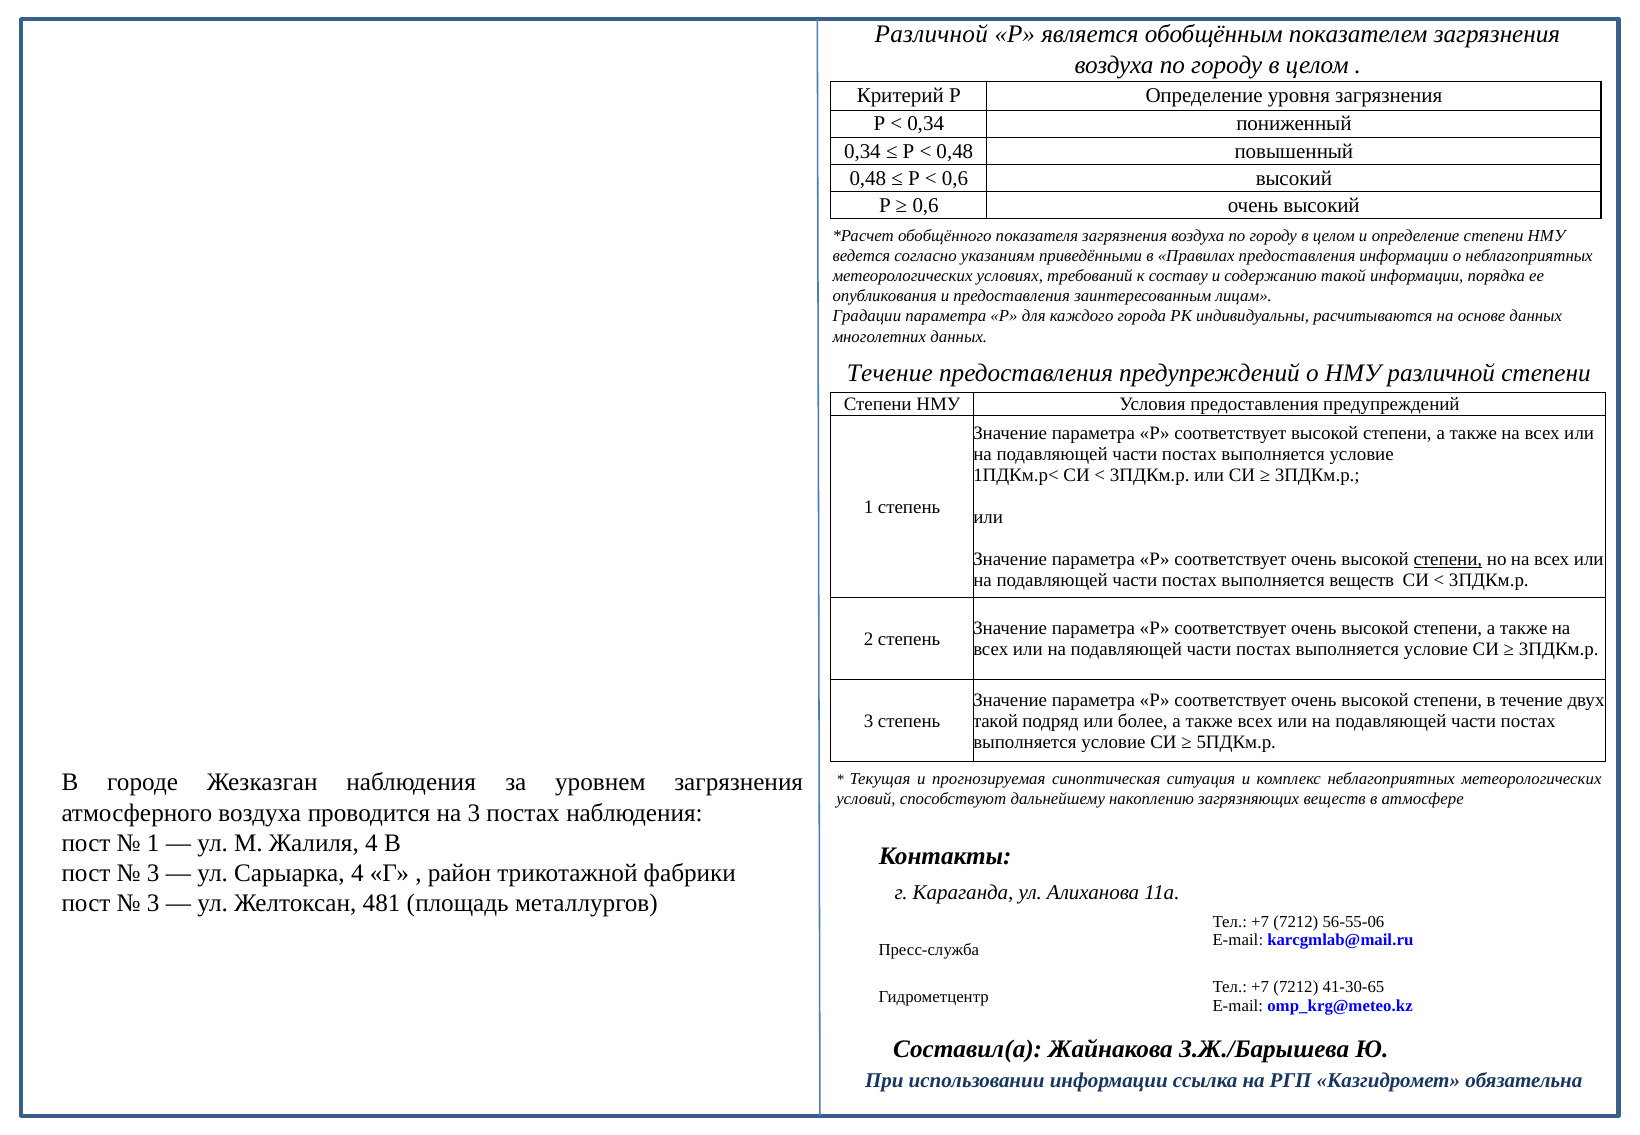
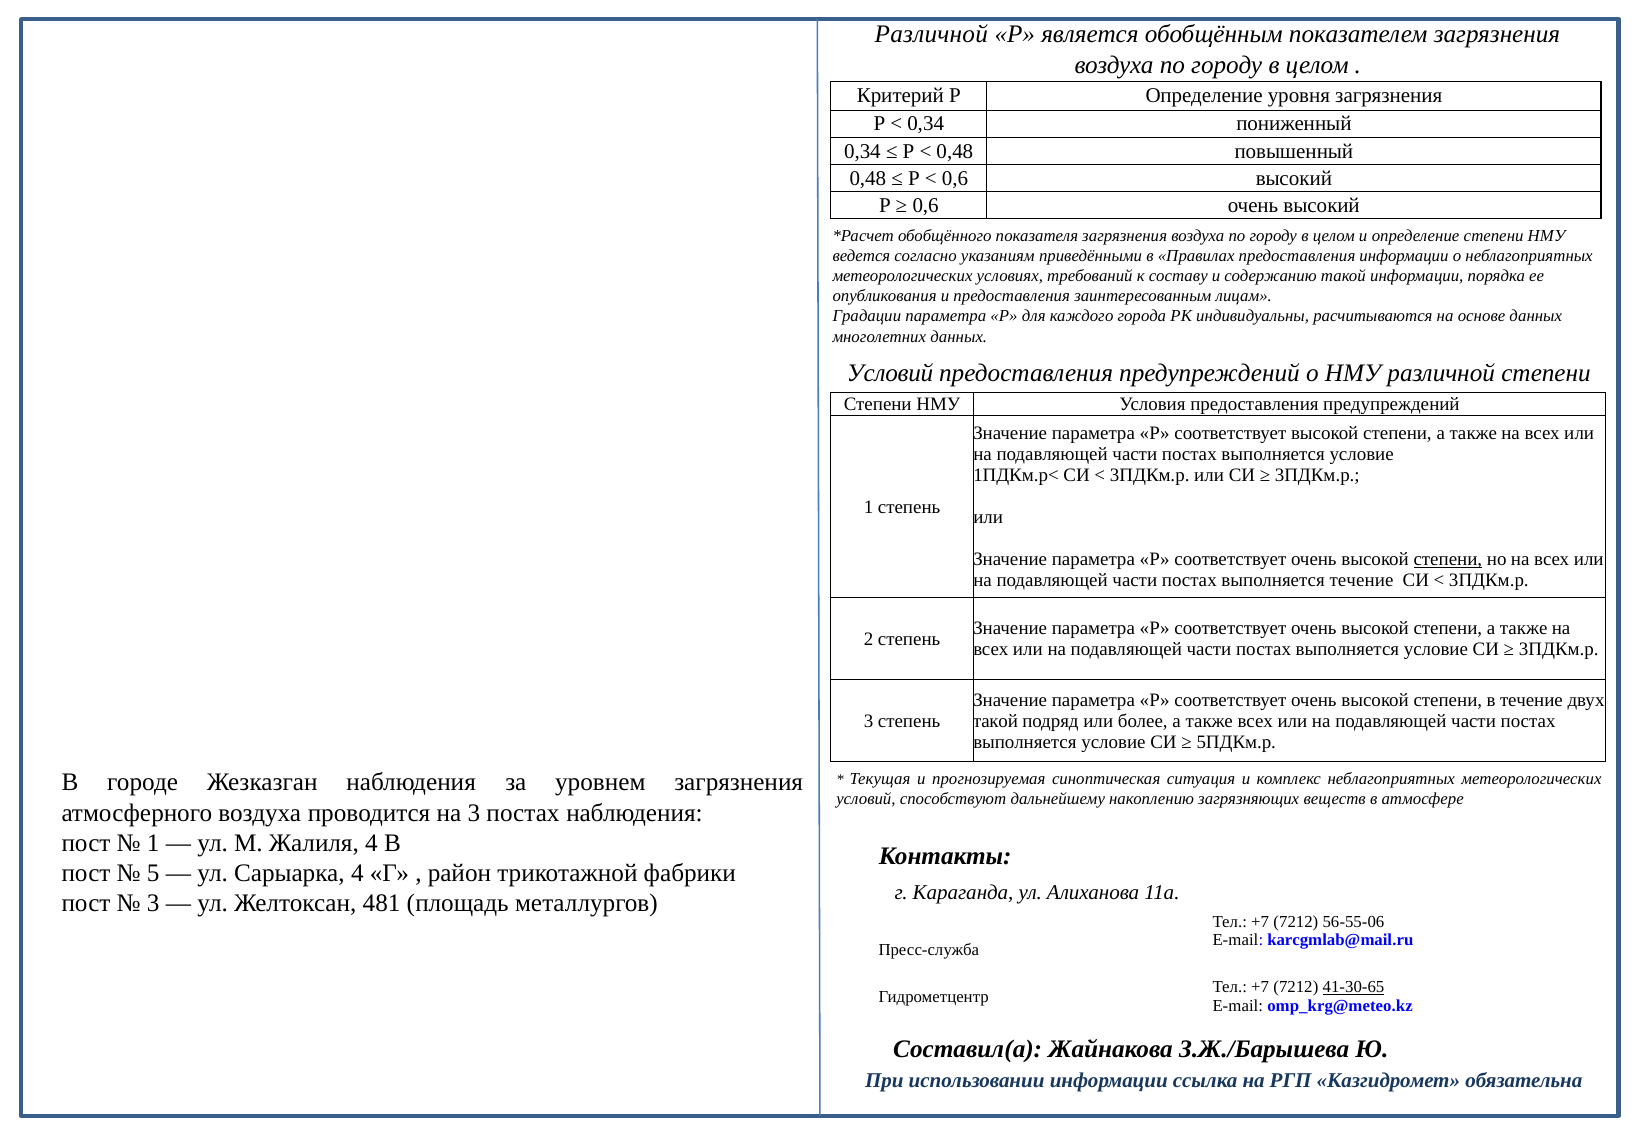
Течение: Течение -> Условий (890, 373)
выполняется веществ: веществ -> течение (1362, 581)
3: 3 -> 5 (153, 874)
41-30-65 underline: none -> present (1354, 988)
